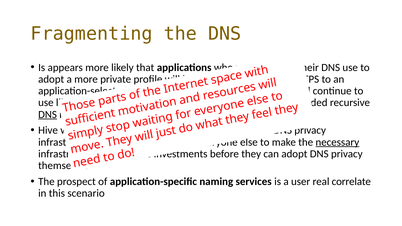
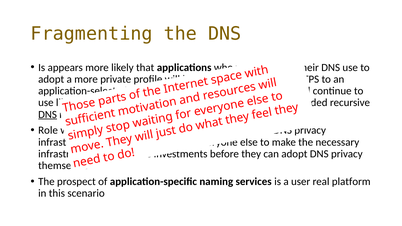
Hive: Hive -> Role (48, 130)
necessary underline: present -> none (337, 142)
real correlate: correlate -> platform (351, 182)
